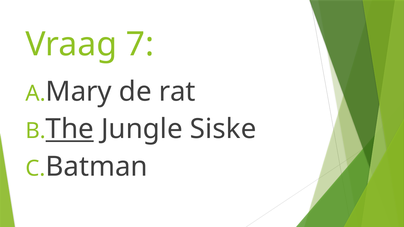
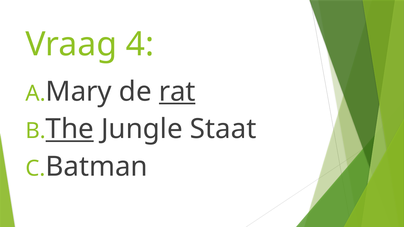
7: 7 -> 4 (140, 44)
rat underline: none -> present (177, 92)
Siske: Siske -> Staat (223, 129)
